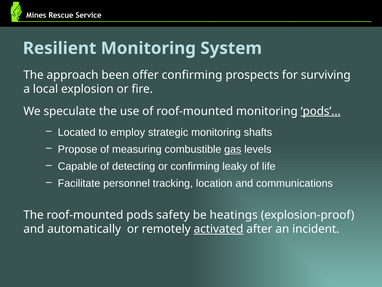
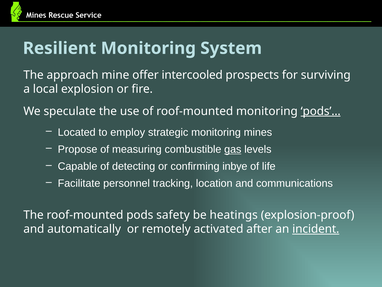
been: been -> mine (115, 75)
offer confirming: confirming -> intercooled (192, 75)
shafts: shafts -> mines (258, 132)
leaky: leaky -> inbye (235, 166)
activated underline: present -> none (219, 229)
incident underline: none -> present (316, 229)
